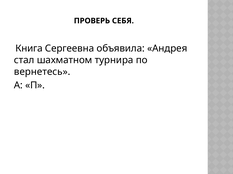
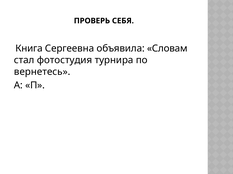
Андрея: Андрея -> Словам (167, 49)
шахматном: шахматном -> фотостудия (64, 60)
